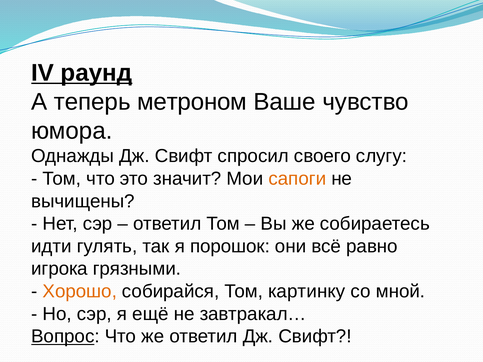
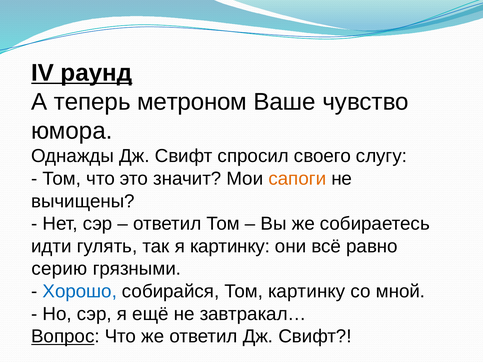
я порошок: порошок -> картинку (230, 246)
игрока: игрока -> серию (59, 269)
Хорошо colour: orange -> blue (80, 292)
